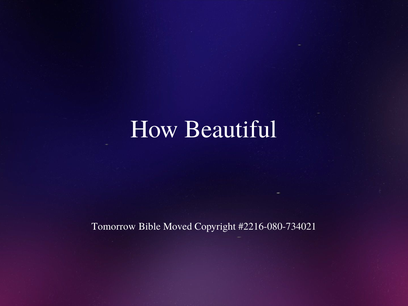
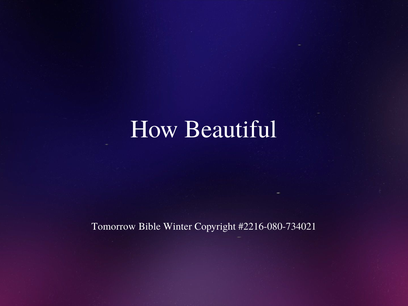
Moved: Moved -> Winter (178, 226)
